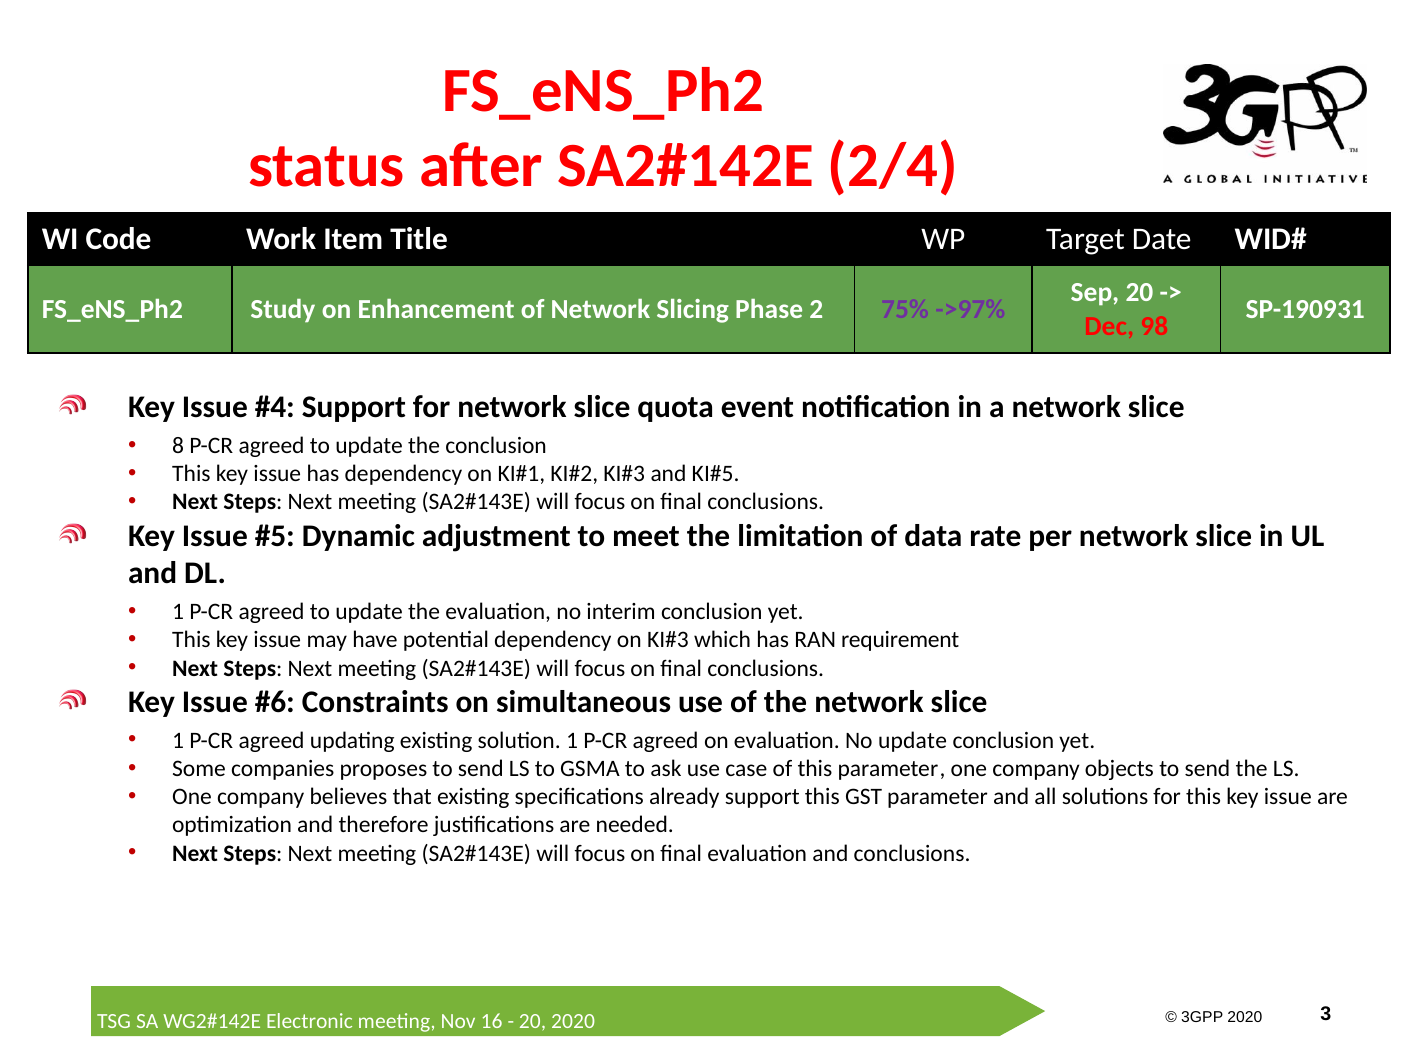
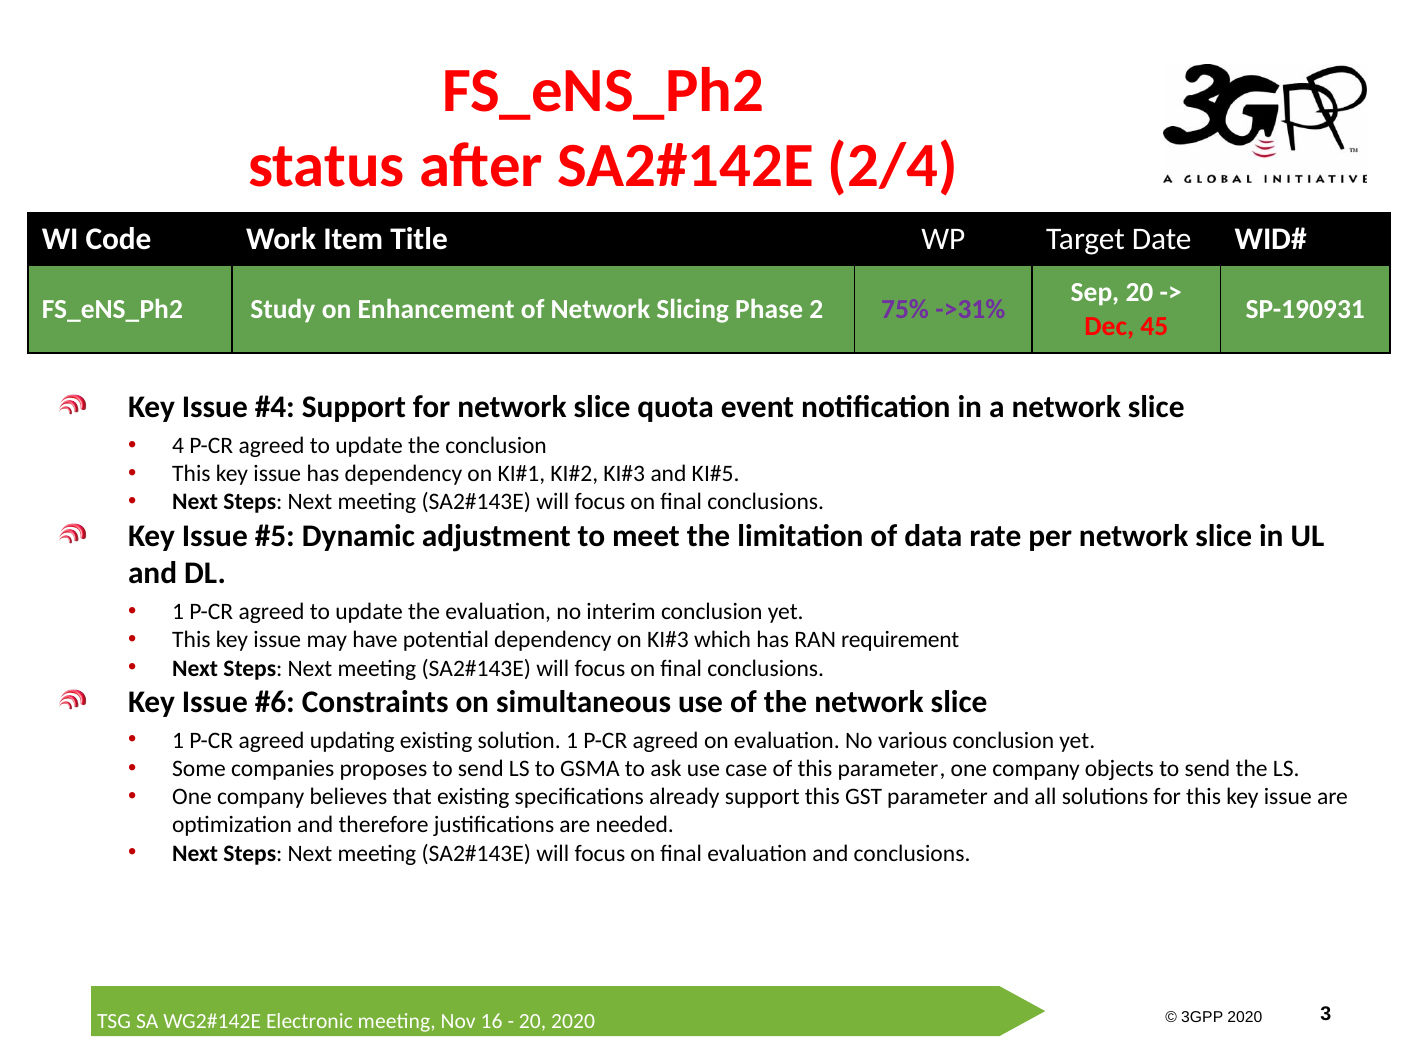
->97%: ->97% -> ->31% (970, 309)
98: 98 -> 45 (1154, 326)
8: 8 -> 4 (178, 445)
No update: update -> various (913, 740)
